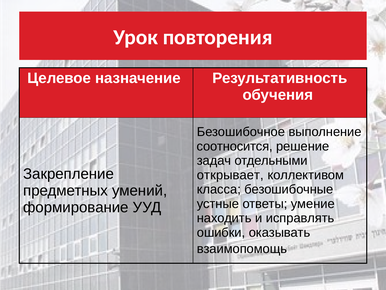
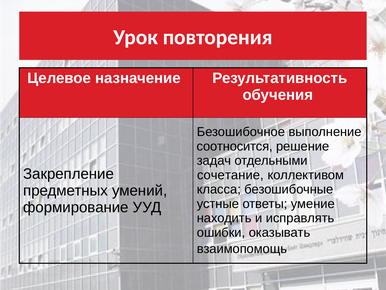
открывает: открывает -> сочетание (230, 175)
